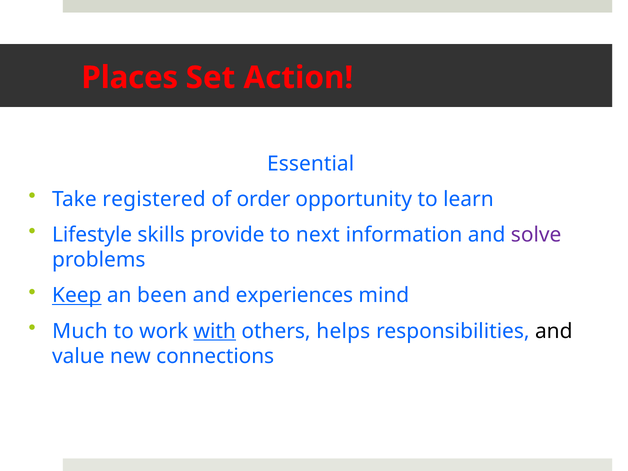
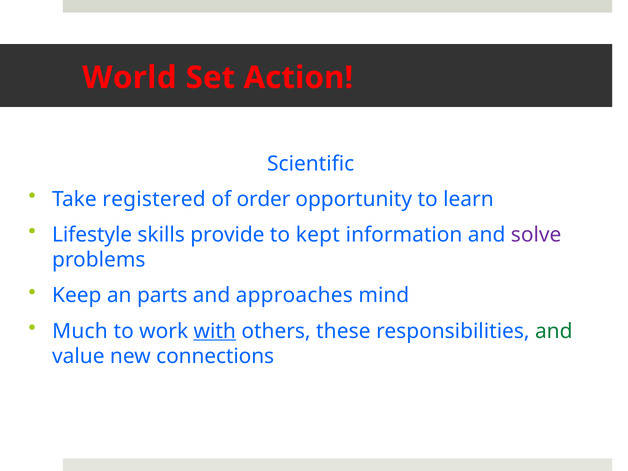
Places: Places -> World (129, 78)
Essential: Essential -> Scientific (311, 164)
next: next -> kept (318, 235)
Keep underline: present -> none (77, 296)
been: been -> parts (162, 296)
experiences: experiences -> approaches (294, 296)
helps: helps -> these (343, 331)
and colour: black -> green (554, 331)
